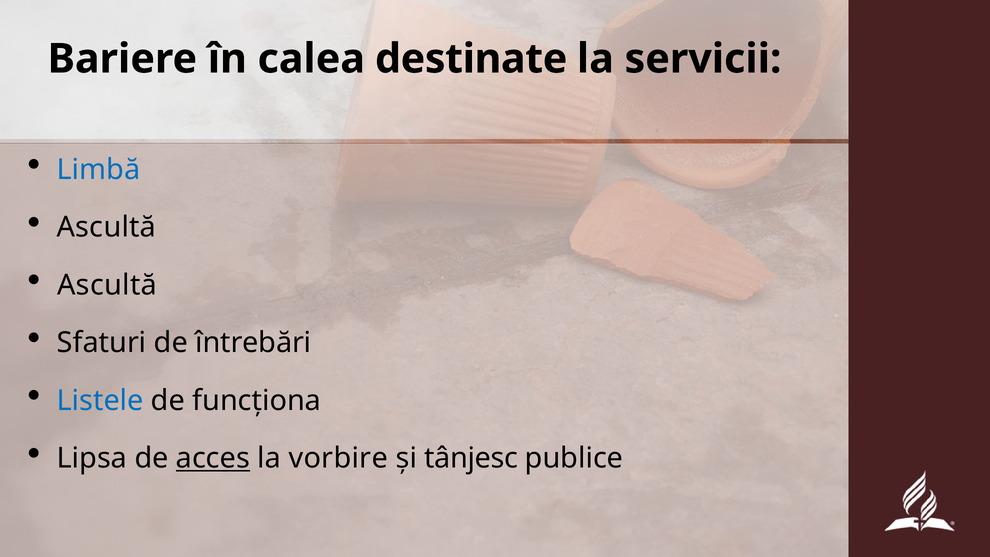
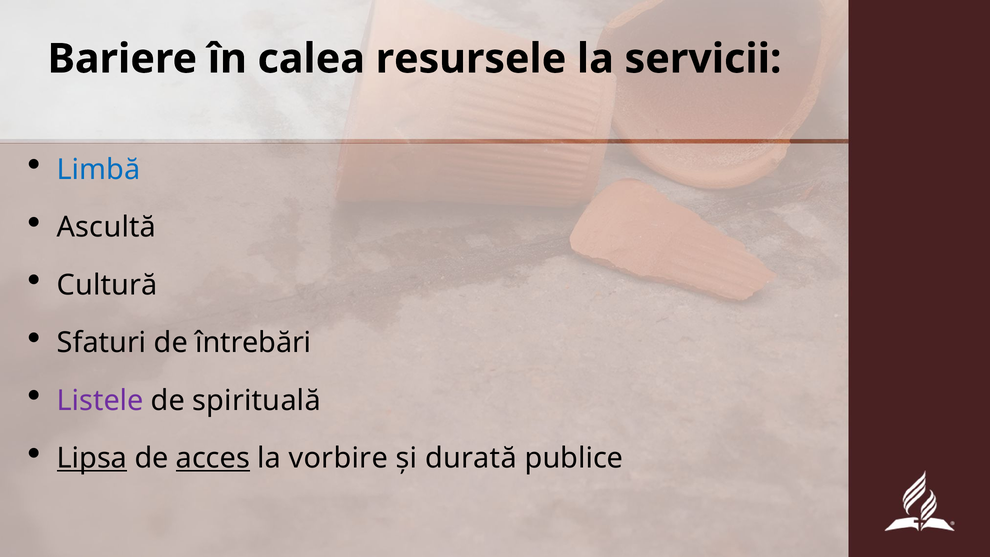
destinate: destinate -> resursele (471, 59)
Ascultă: Ascultă -> Cultură (107, 285)
Listele colour: blue -> purple (100, 401)
funcționa: funcționa -> spirituală (257, 401)
Lipsa underline: none -> present (92, 458)
tânjesc: tânjesc -> durată (471, 458)
